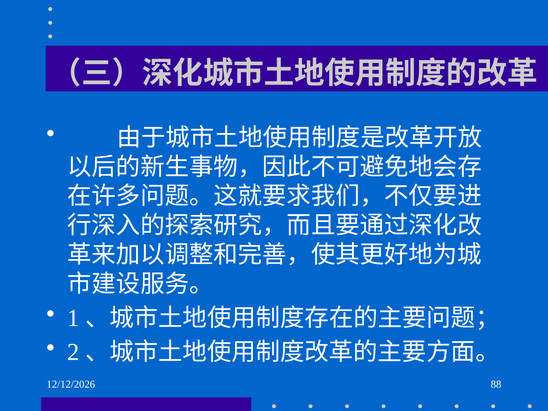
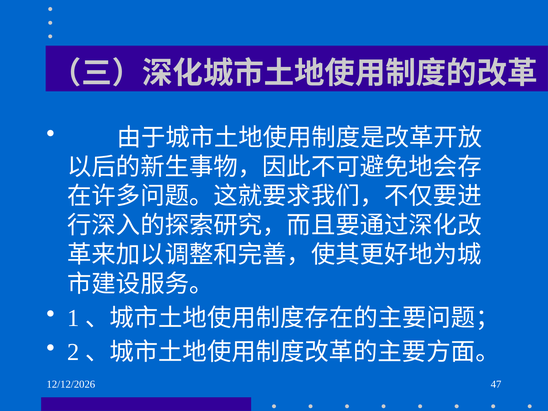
88: 88 -> 47 (496, 384)
